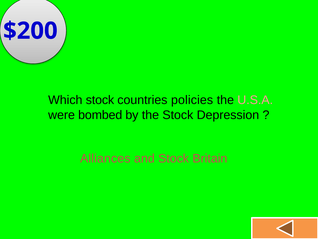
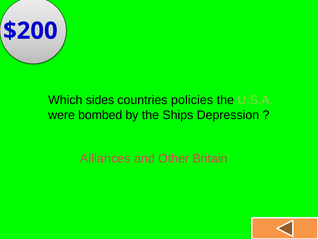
Which stock: stock -> sides (100, 100)
U.S.A colour: pink -> light green (255, 100)
the Stock: Stock -> Ships (178, 115)
and Stock: Stock -> Other (174, 158)
